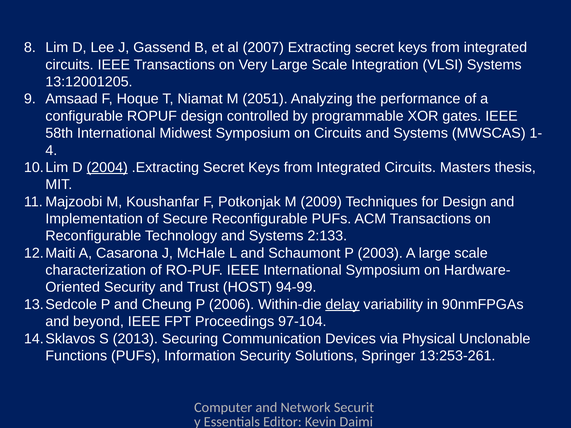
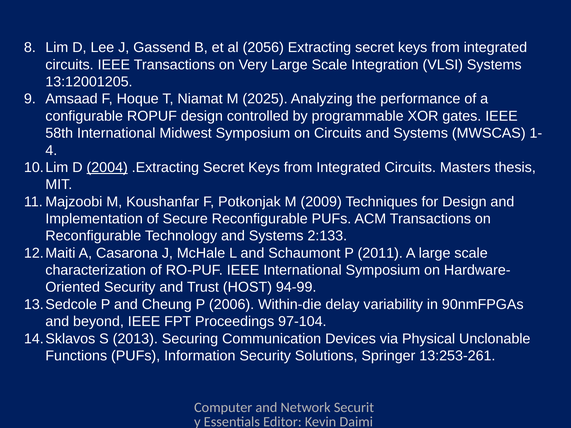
2007: 2007 -> 2056 (263, 48)
2051: 2051 -> 2025 (265, 99)
2003: 2003 -> 2011 (380, 253)
delay underline: present -> none (342, 305)
